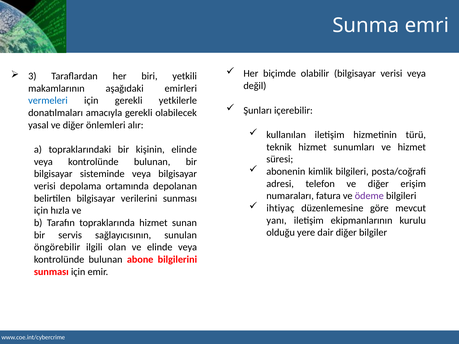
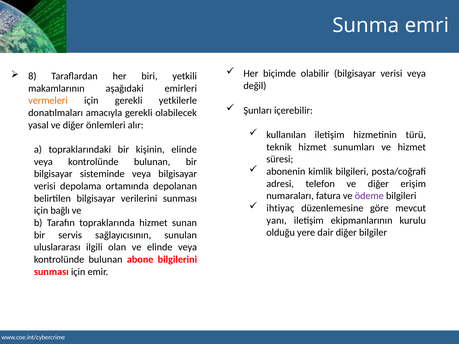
3: 3 -> 8 (32, 76)
vermeleri colour: blue -> orange (48, 101)
hızla: hızla -> bağlı (60, 211)
öngörebilir: öngörebilir -> uluslararası (57, 247)
